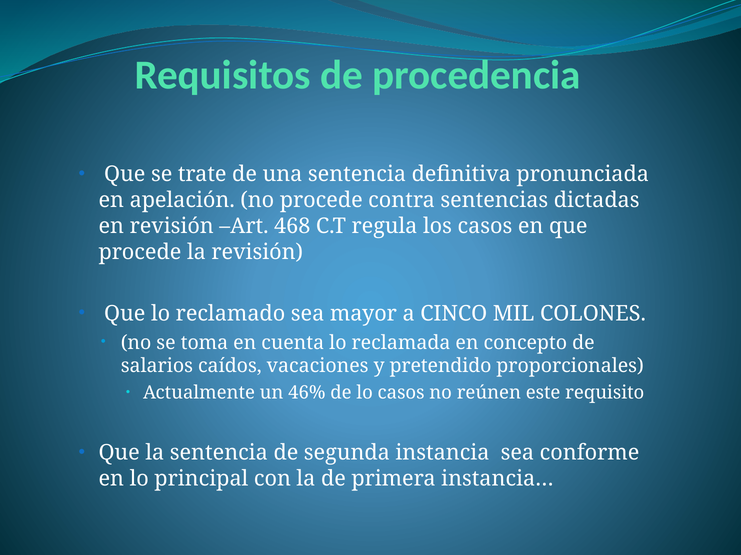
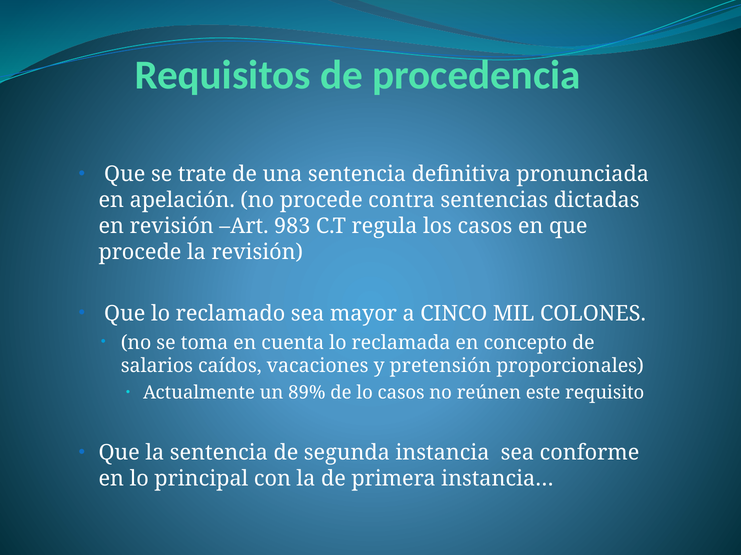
468: 468 -> 983 (292, 226)
pretendido: pretendido -> pretensión (440, 367)
46%: 46% -> 89% (307, 393)
